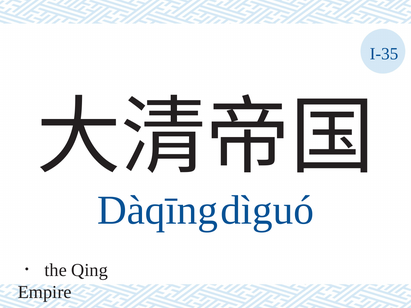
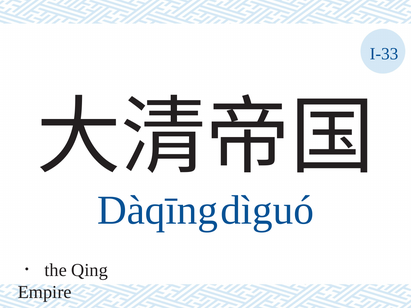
I-35: I-35 -> I-33 (384, 54)
